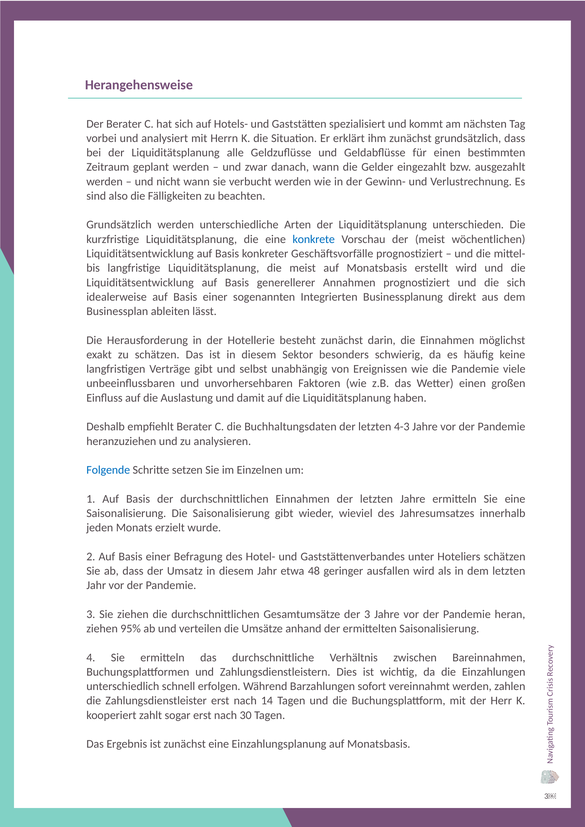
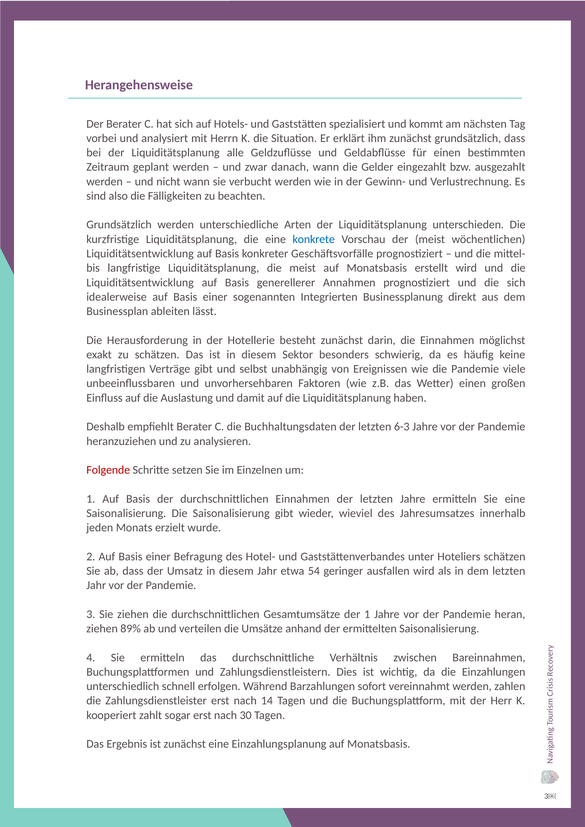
4-3: 4-3 -> 6-3 (402, 427)
Folgende colour: blue -> red (108, 470)
48: 48 -> 54 (314, 571)
der 3: 3 -> 1 (367, 614)
95%: 95% -> 89% (131, 629)
